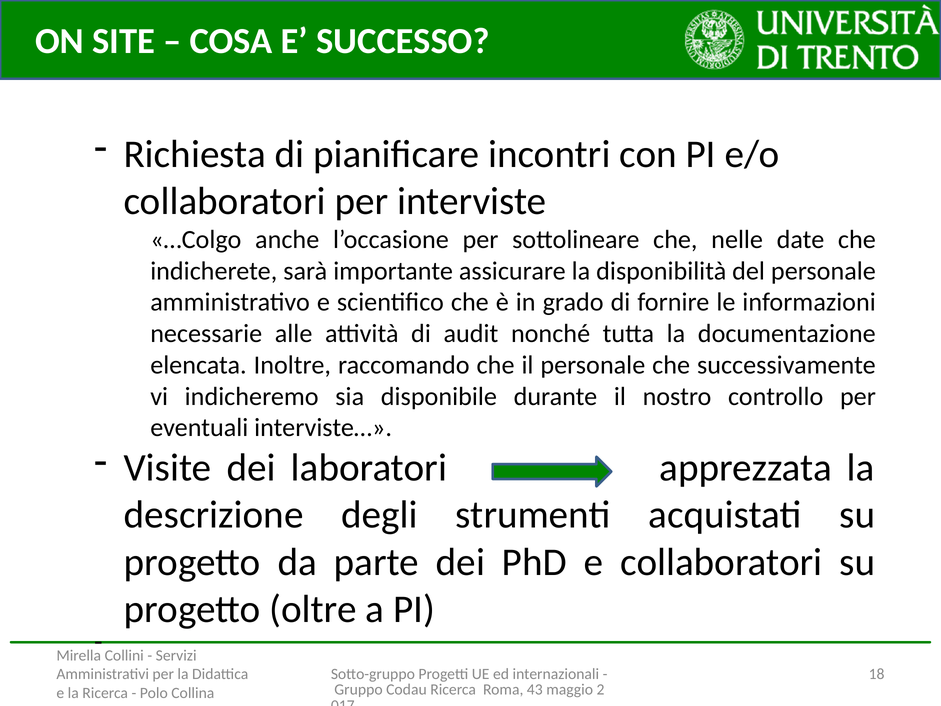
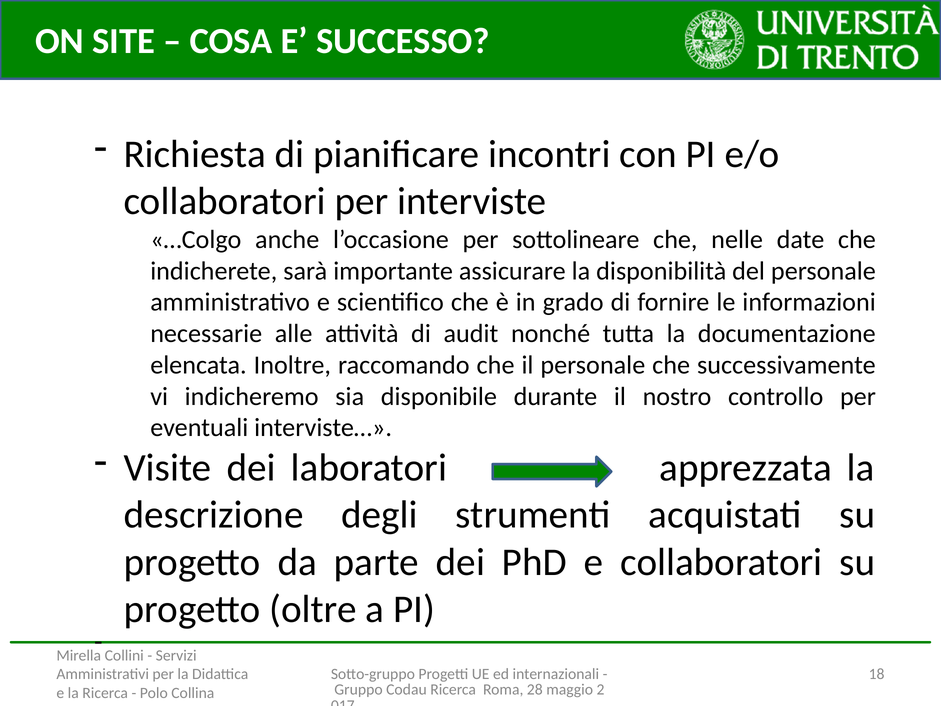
43: 43 -> 28 (535, 690)
